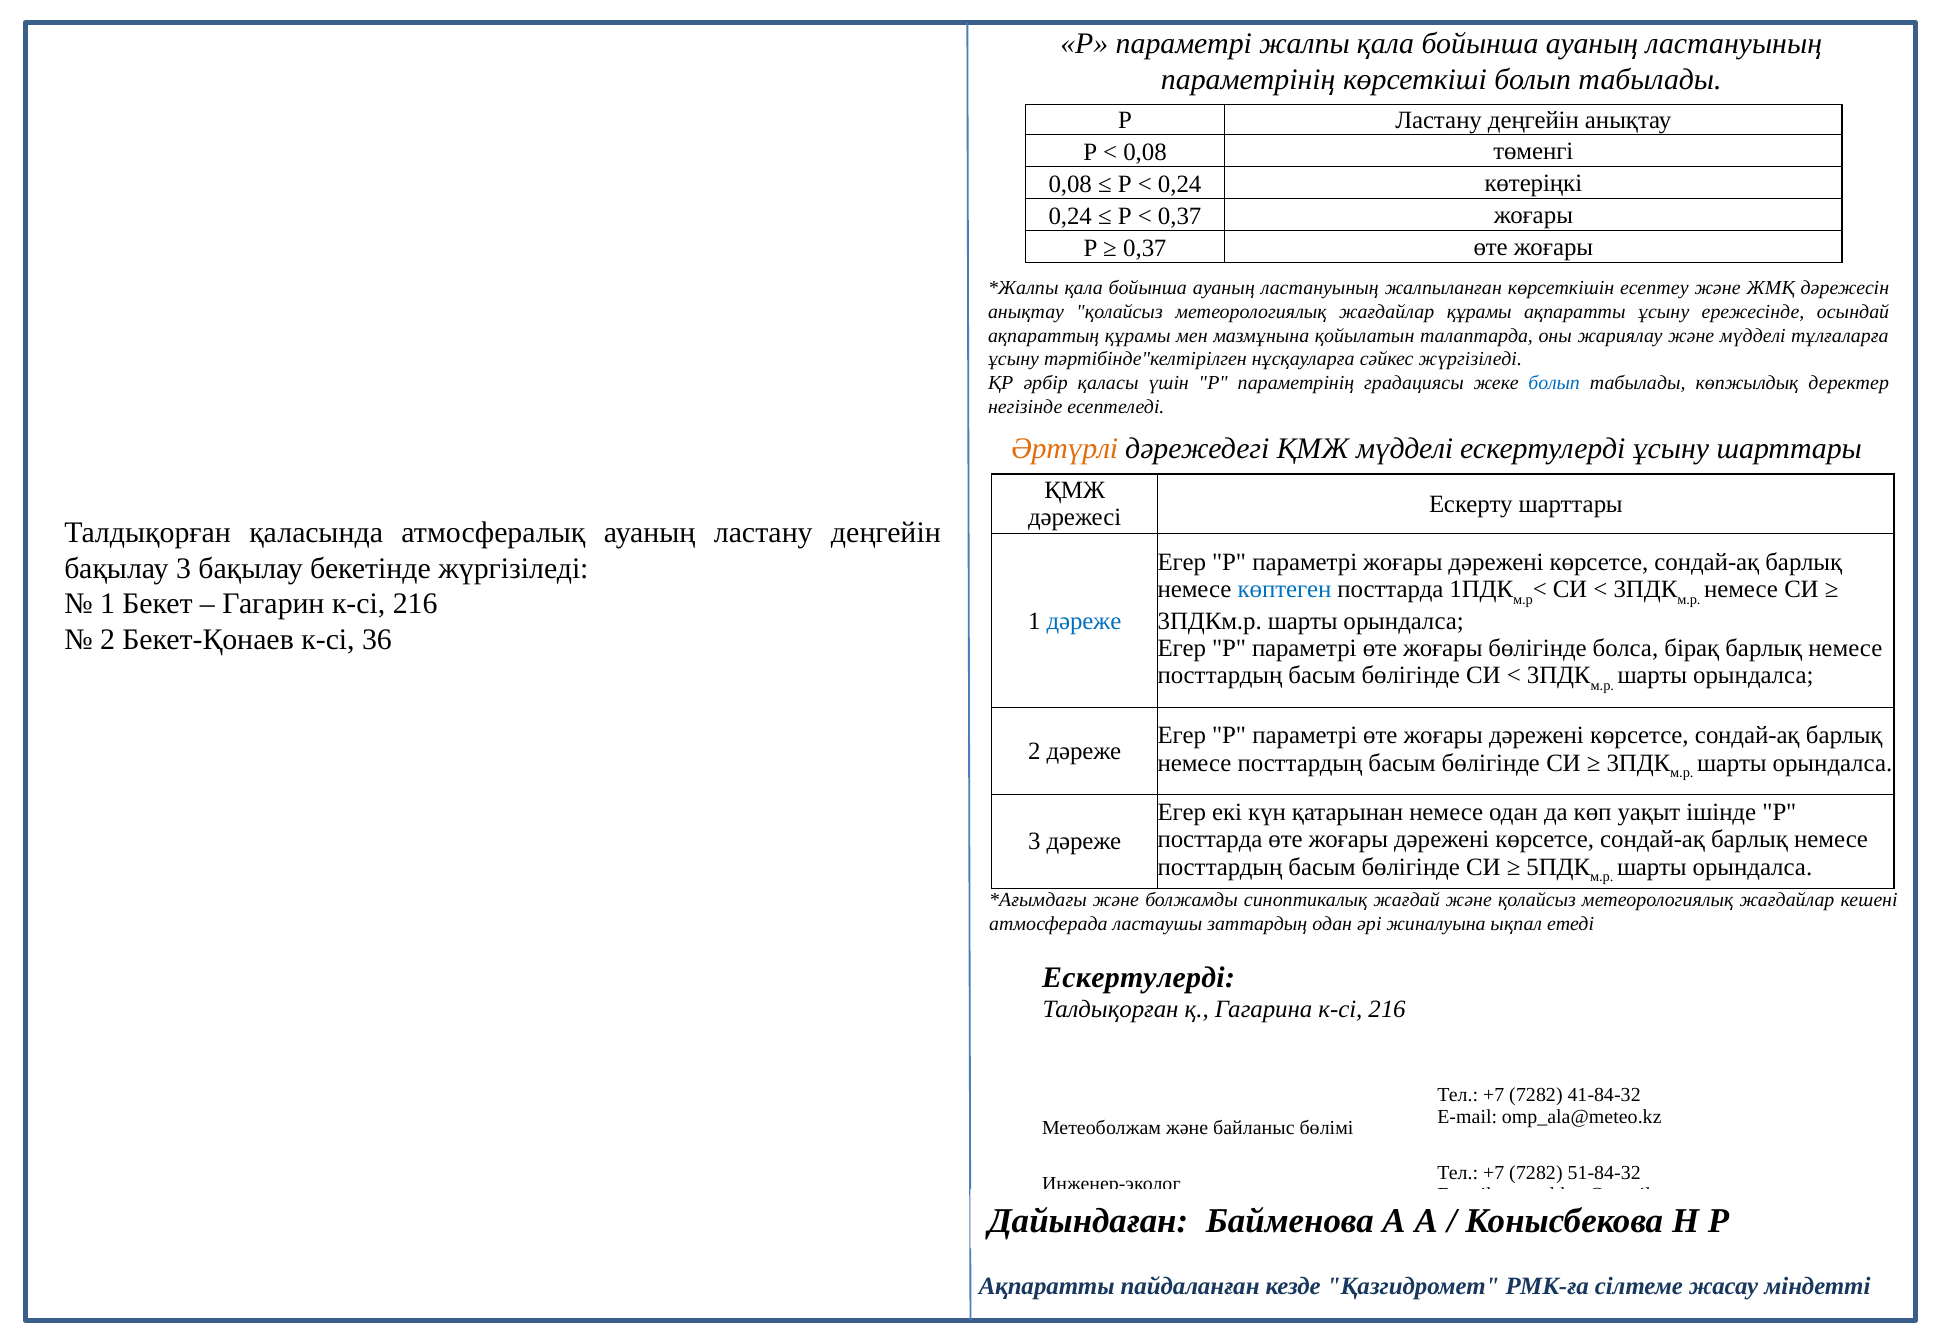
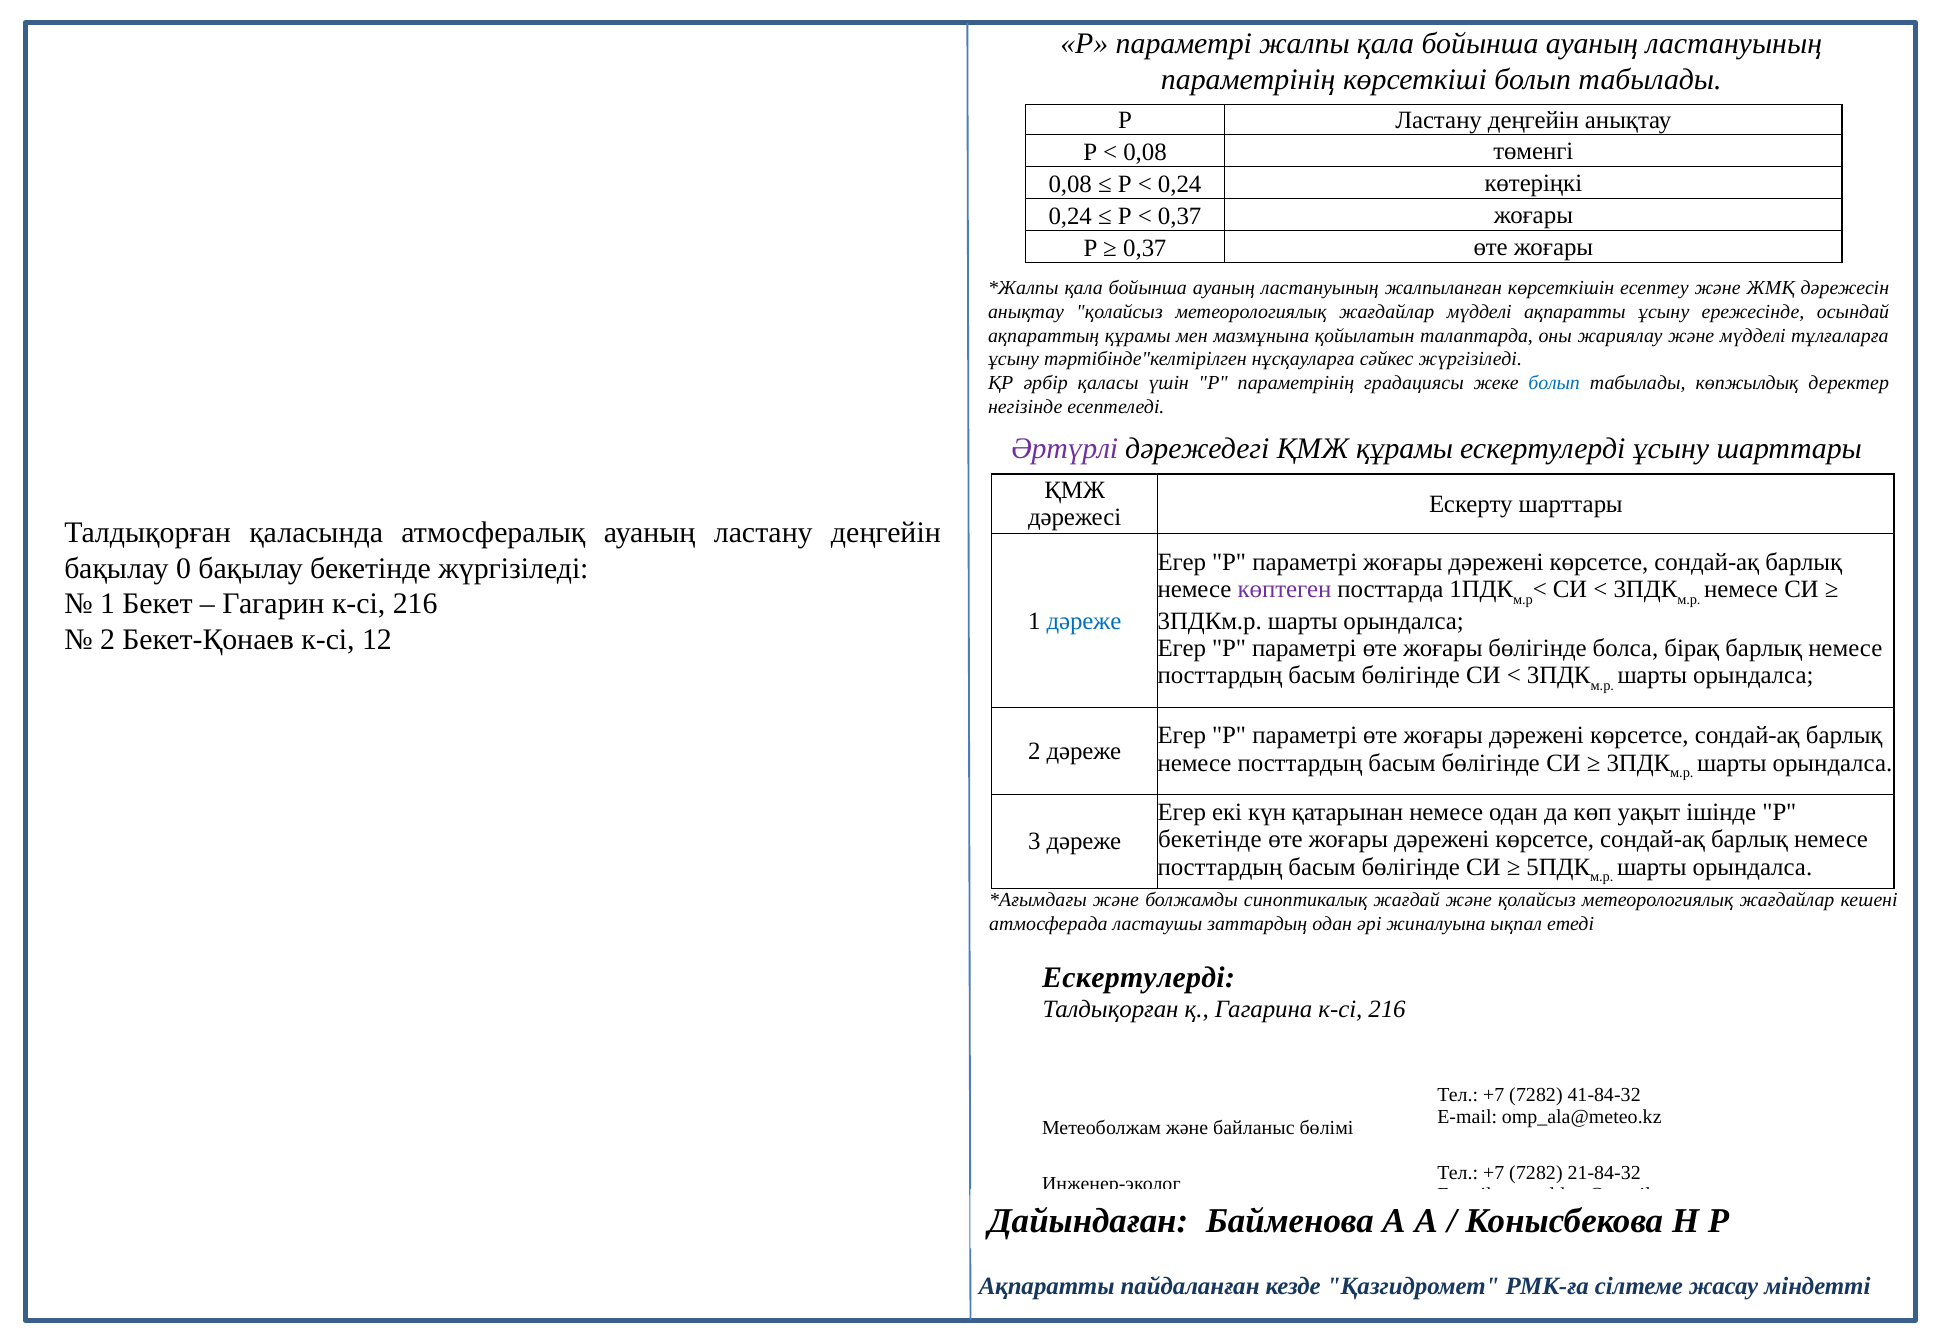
жағдайлар құрамы: құрамы -> мүдделі (1479, 312)
Әртүрлі colour: orange -> purple (1065, 449)
ҚМЖ мүдделі: мүдделі -> құрамы (1405, 449)
бақылау 3: 3 -> 0 (184, 568)
көптеген colour: blue -> purple (1285, 590)
36: 36 -> 12 (377, 640)
посттарда: посттарда -> бекетінде (1210, 840)
51-84-32: 51-84-32 -> 21-84-32 (1604, 1173)
